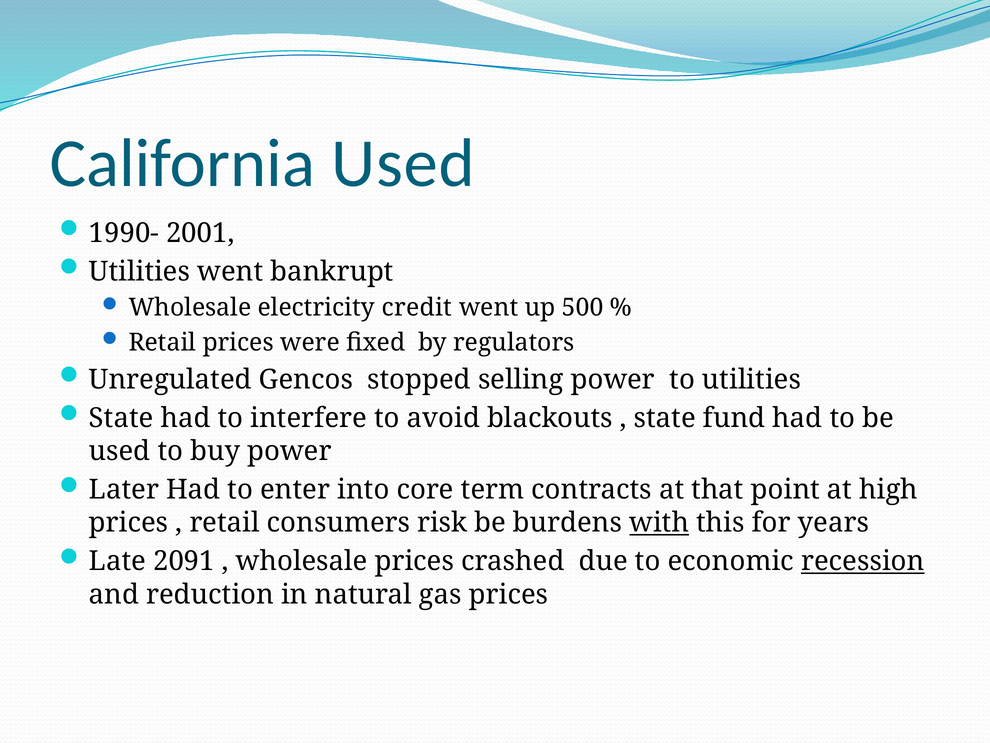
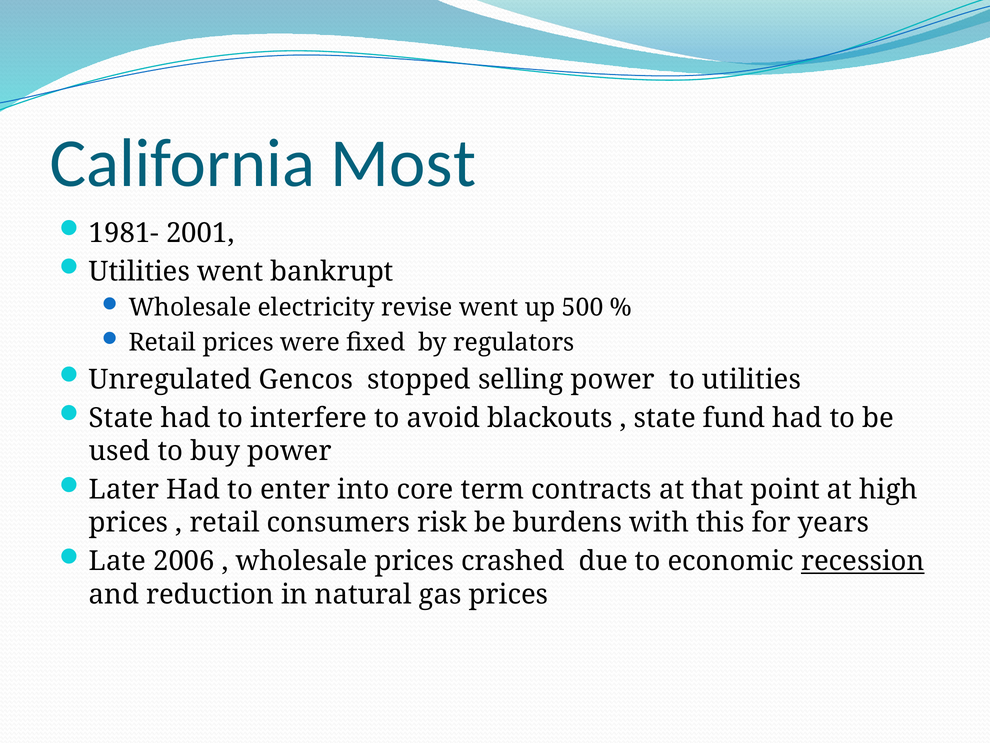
California Used: Used -> Most (403, 164)
1990-: 1990- -> 1981- (124, 233)
credit: credit -> revise (417, 308)
with underline: present -> none (659, 522)
2091: 2091 -> 2006 (184, 561)
